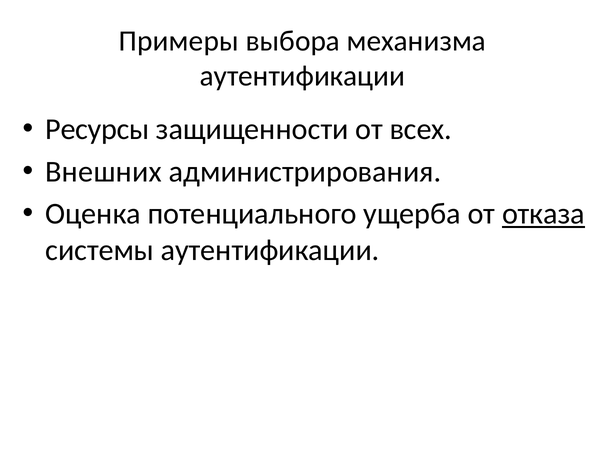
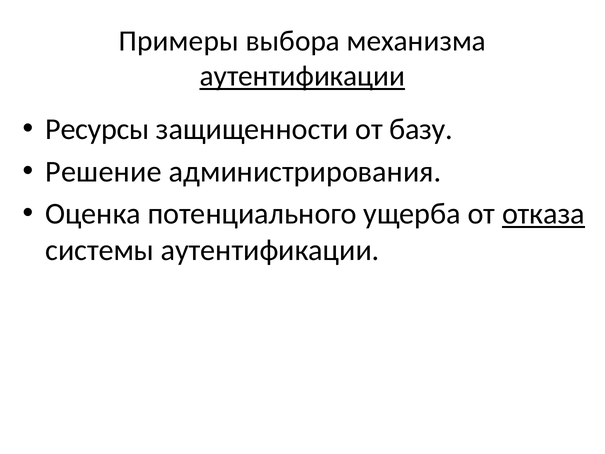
аутентификации underline: none -> present (302, 76)
всех: всех -> базу (421, 129)
Внешних: Внешних -> Решение (104, 172)
